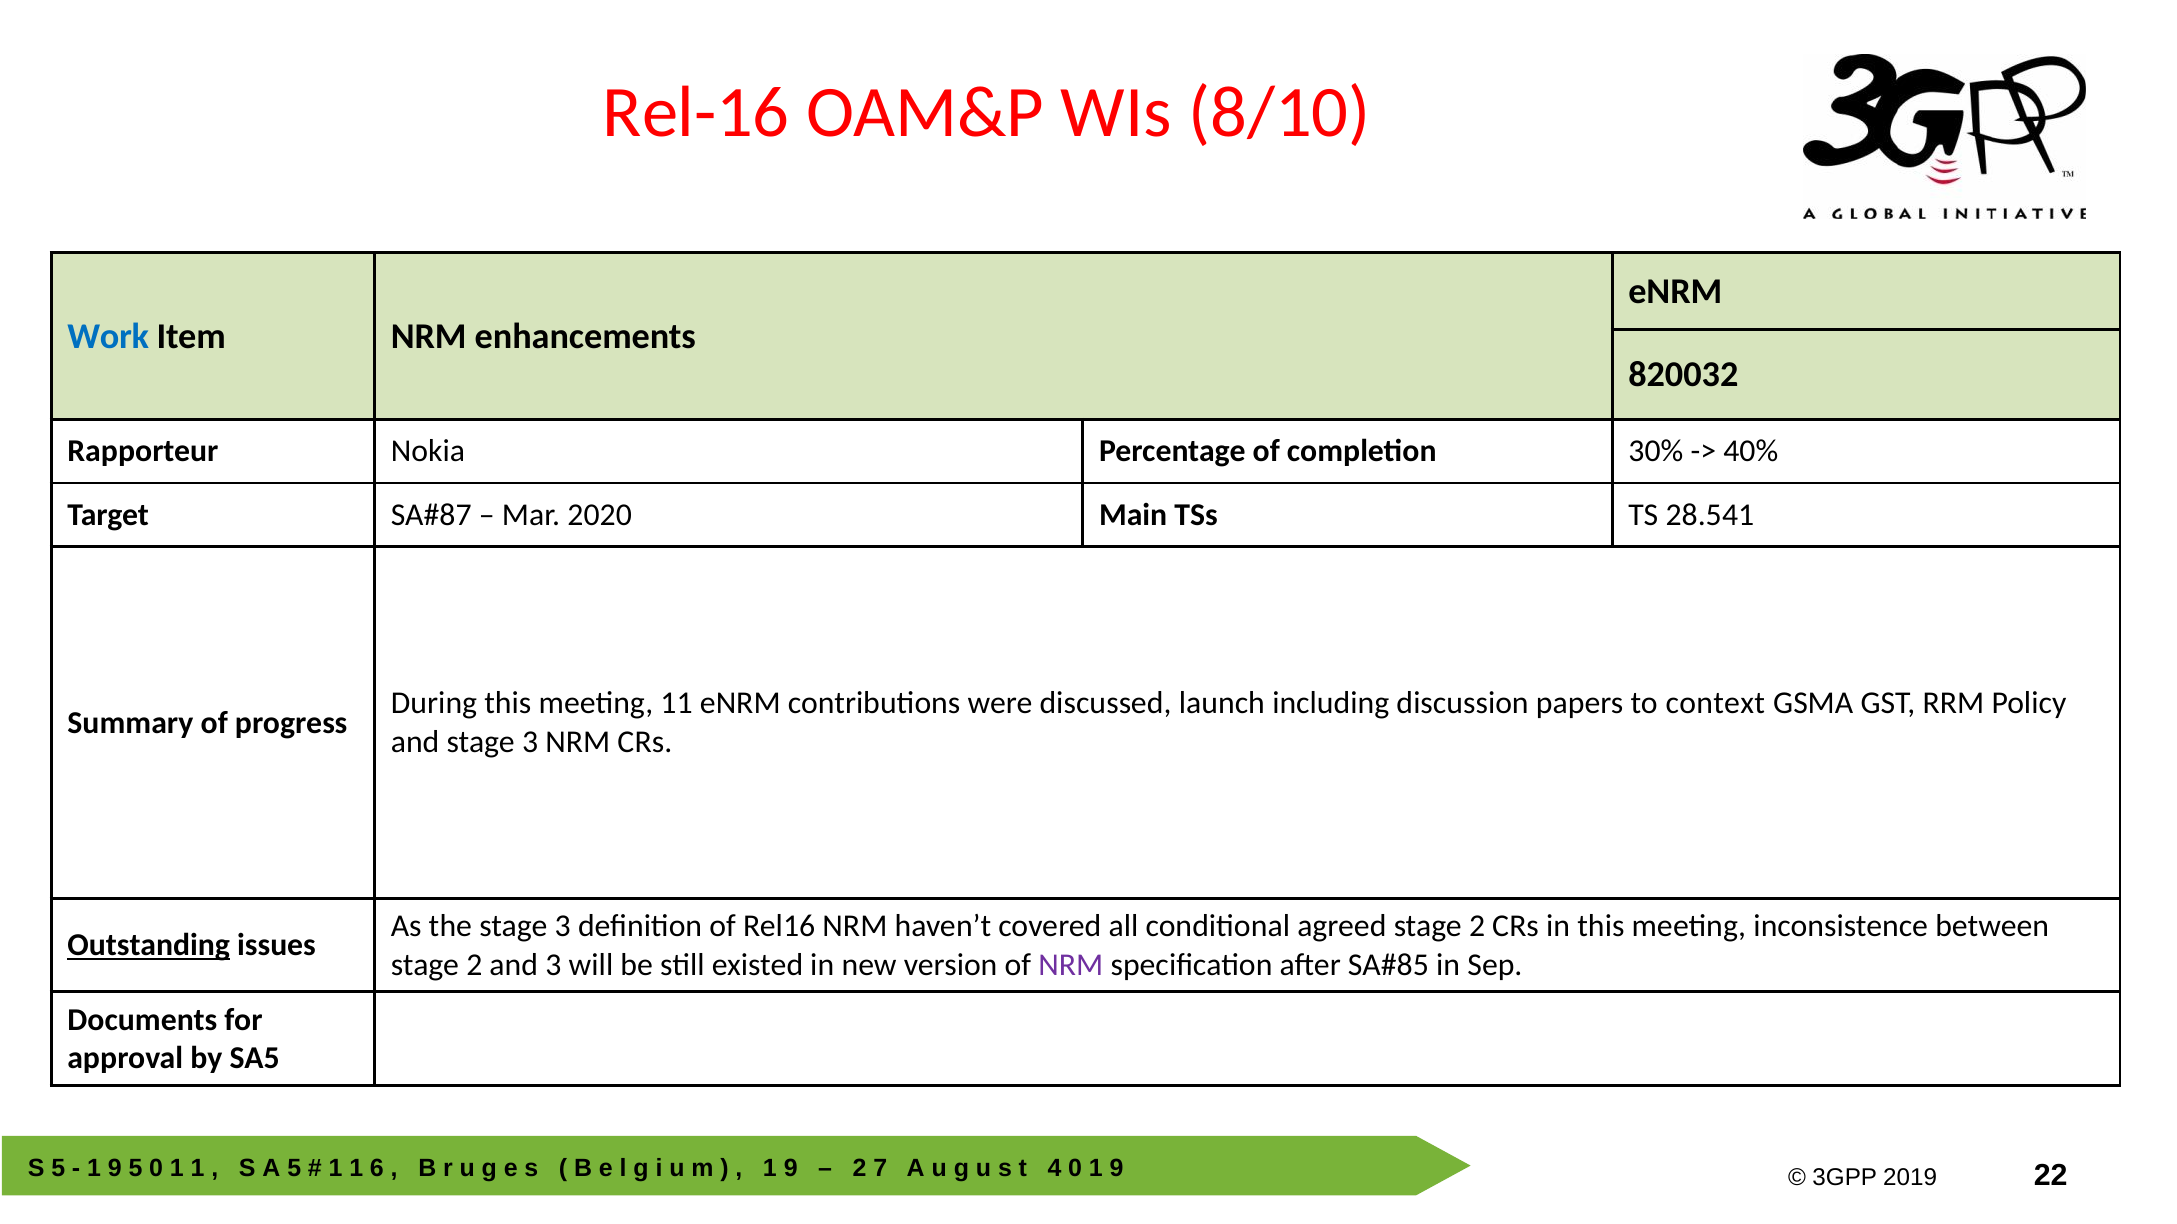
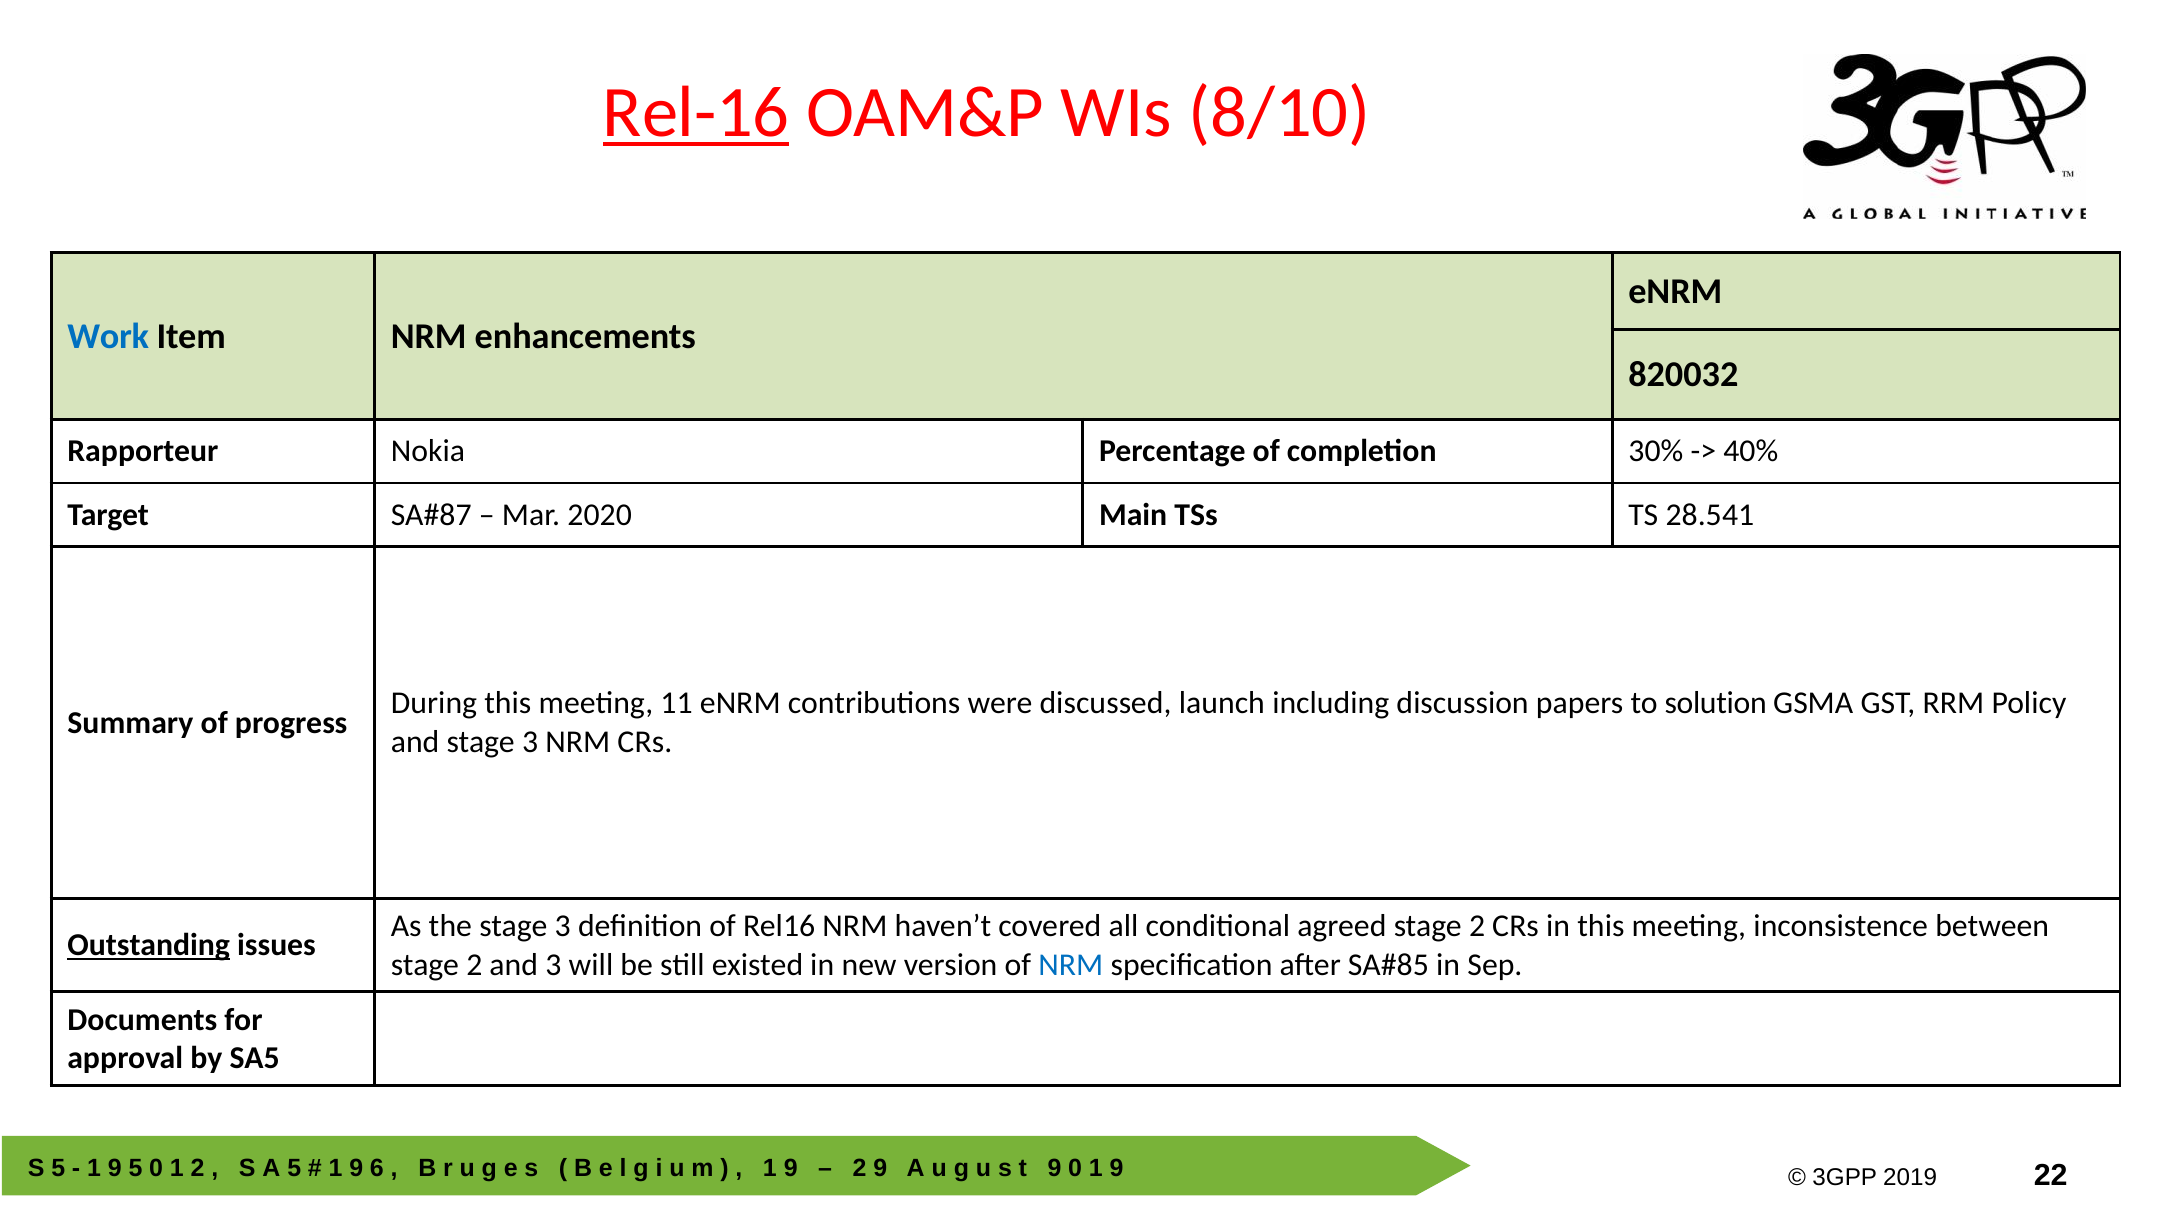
Rel-16 underline: none -> present (696, 113)
context: context -> solution (1716, 704)
NRM colour: purple -> blue (1071, 965)
1: 1 -> 2 (197, 1169)
1: 1 -> 9 (356, 1169)
2 7: 7 -> 9 (880, 1169)
4: 4 -> 9 (1054, 1169)
